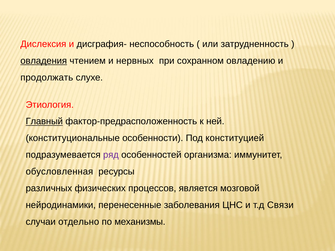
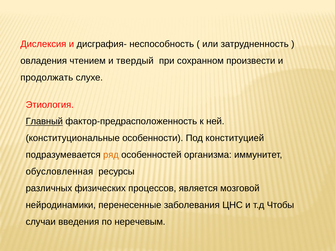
овладения underline: present -> none (44, 61)
нервных: нервных -> твердый (135, 61)
овладению: овладению -> произвести (251, 61)
ряд colour: purple -> orange (111, 155)
Связи: Связи -> Чтобы (280, 205)
отдельно: отдельно -> введения (79, 222)
механизмы: механизмы -> неречевым (140, 222)
